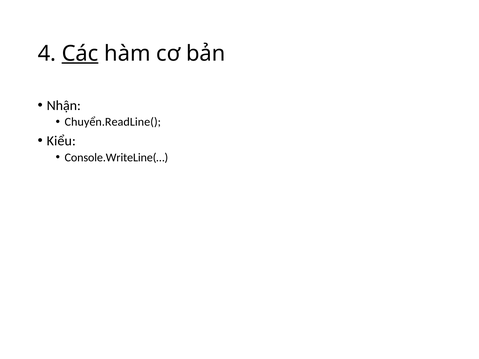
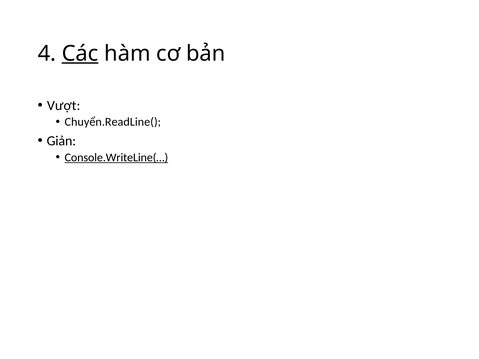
Nhận: Nhận -> Vượt (64, 105)
Kiểu: Kiểu -> Giản (61, 141)
Console.WriteLine(… underline: none -> present (116, 158)
